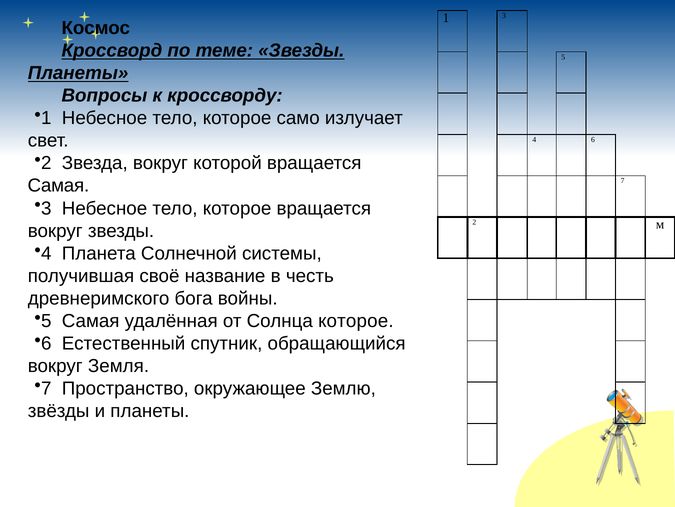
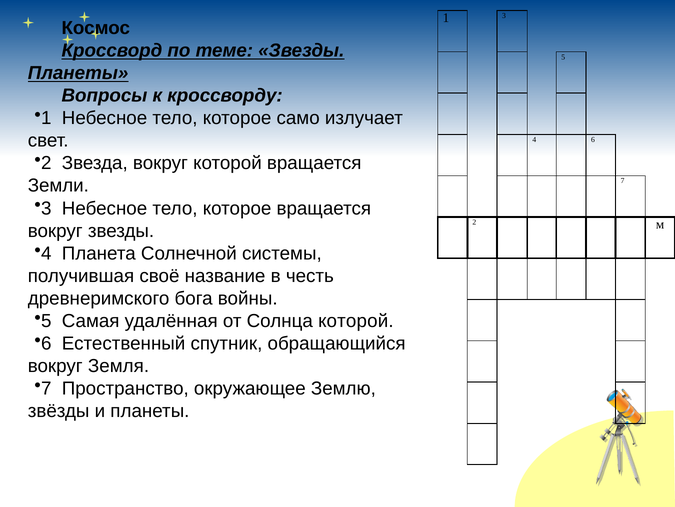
Самая: Самая -> Земли (58, 185)
Солнца которое: которое -> которой (356, 321)
